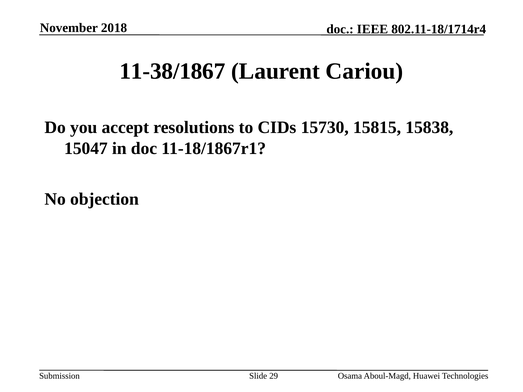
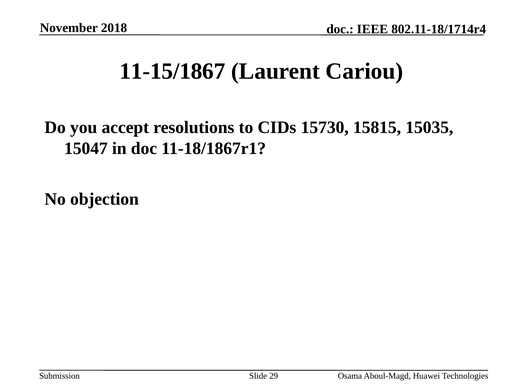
11-38/1867: 11-38/1867 -> 11-15/1867 (172, 71)
15838: 15838 -> 15035 (429, 128)
